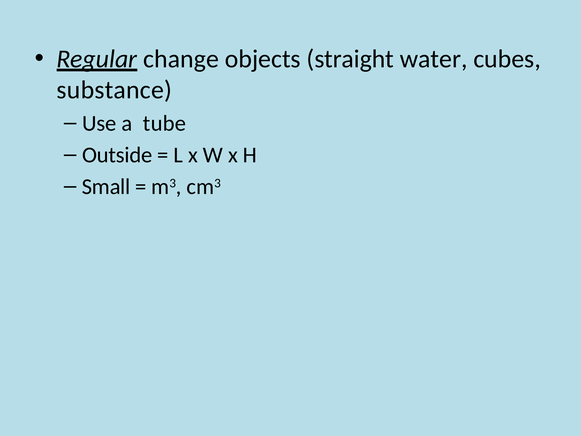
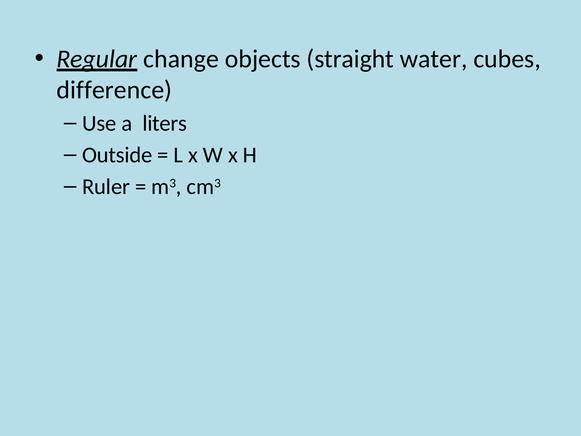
substance: substance -> difference (114, 90)
tube: tube -> liters (165, 123)
Small: Small -> Ruler (106, 187)
